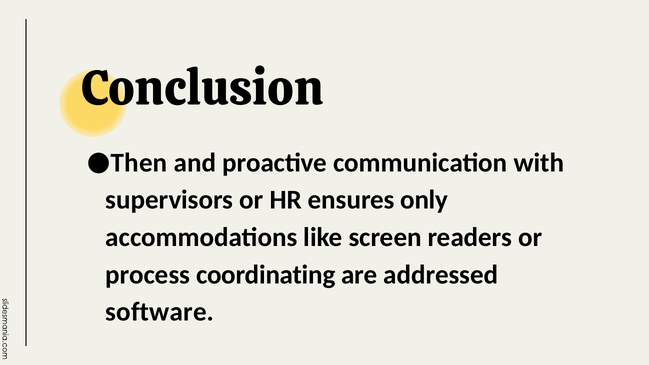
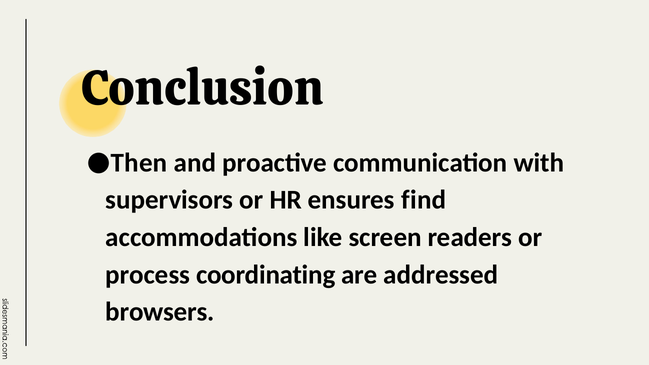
only: only -> find (424, 200)
software: software -> browsers (160, 312)
